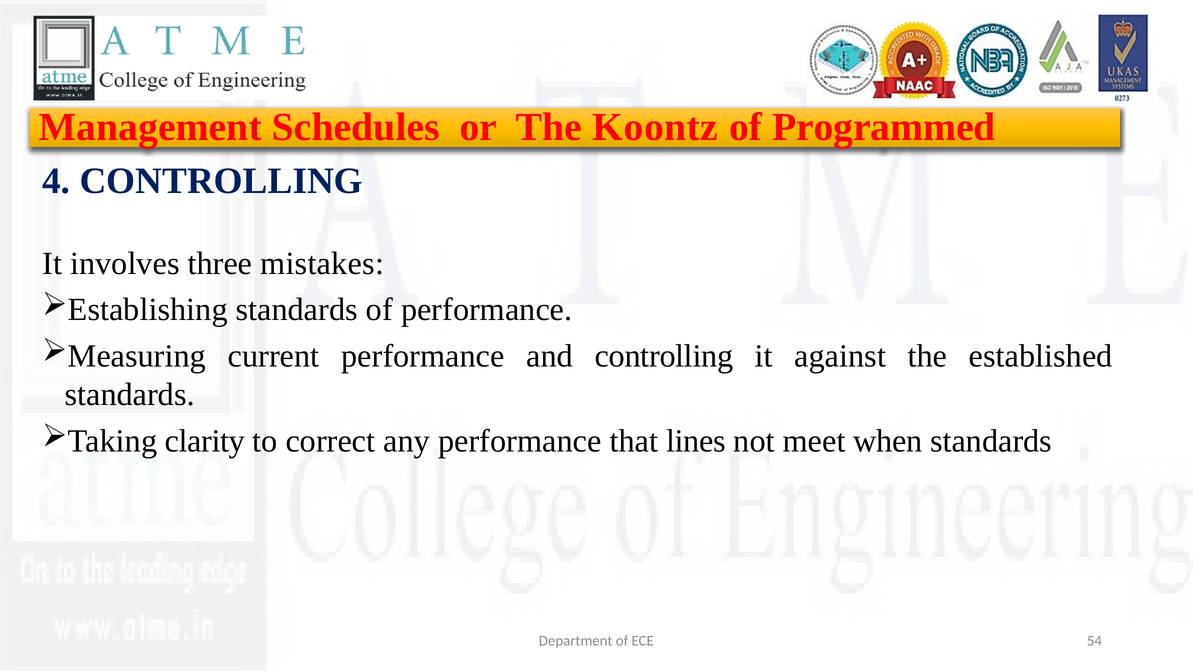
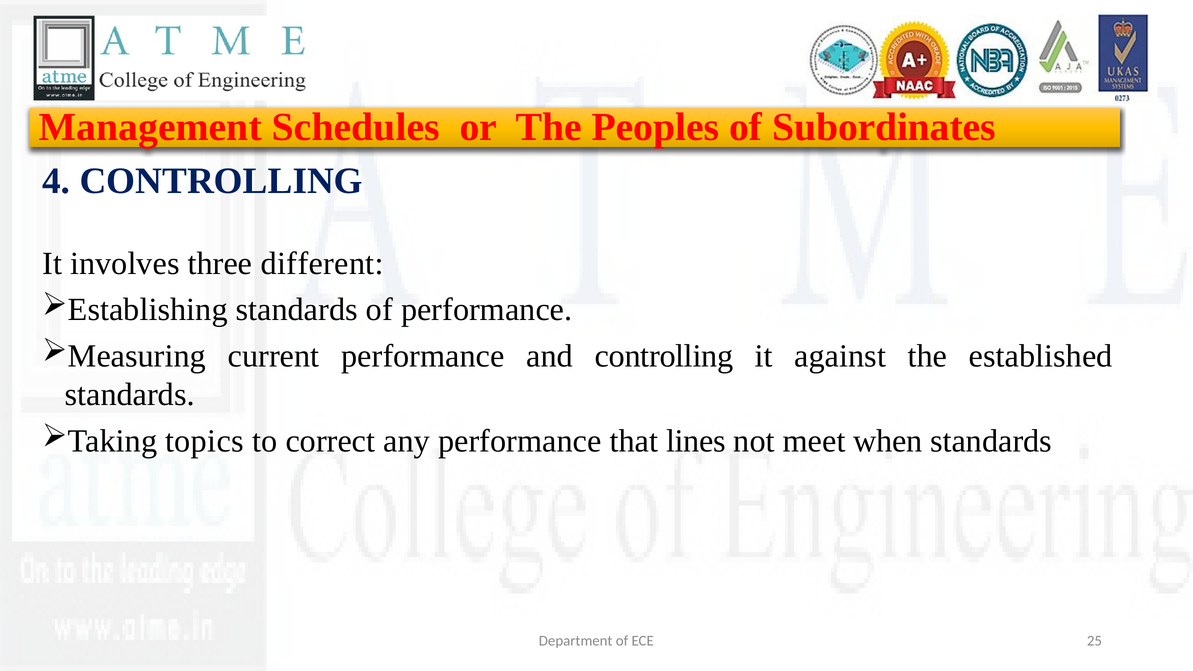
Koontz: Koontz -> Peoples (655, 127)
Programmed: Programmed -> Subordinates (884, 127)
mistakes: mistakes -> different (322, 263)
clarity: clarity -> topics (205, 441)
54: 54 -> 25 (1094, 641)
